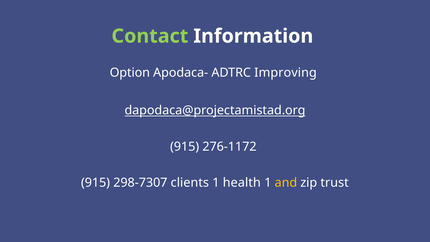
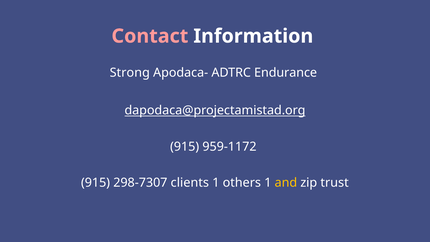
Contact colour: light green -> pink (150, 36)
Option: Option -> Strong (130, 73)
Improving: Improving -> Endurance (286, 73)
276-1172: 276-1172 -> 959-1172 (229, 147)
health: health -> others (242, 183)
